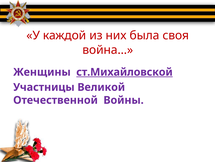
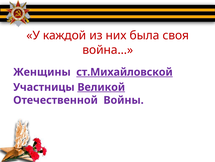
Великой underline: none -> present (101, 87)
